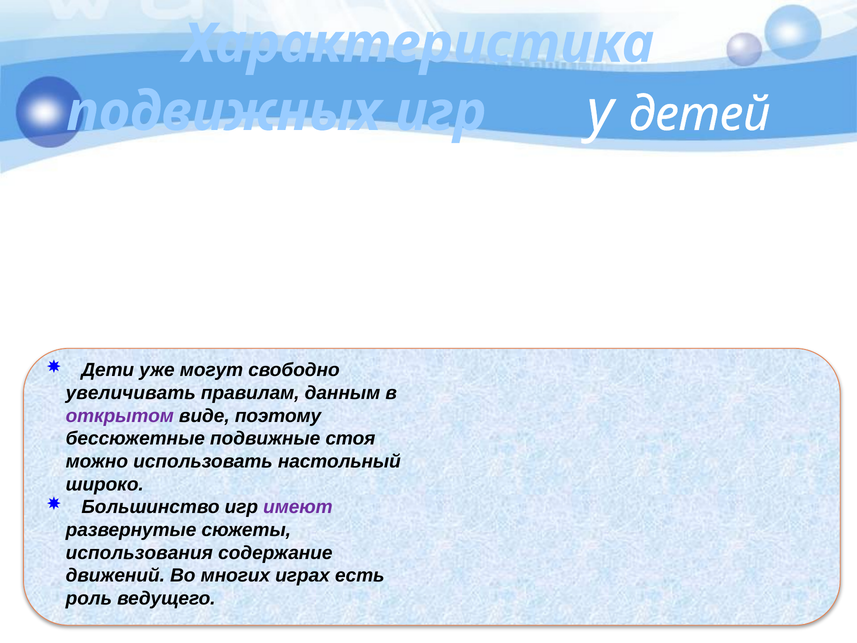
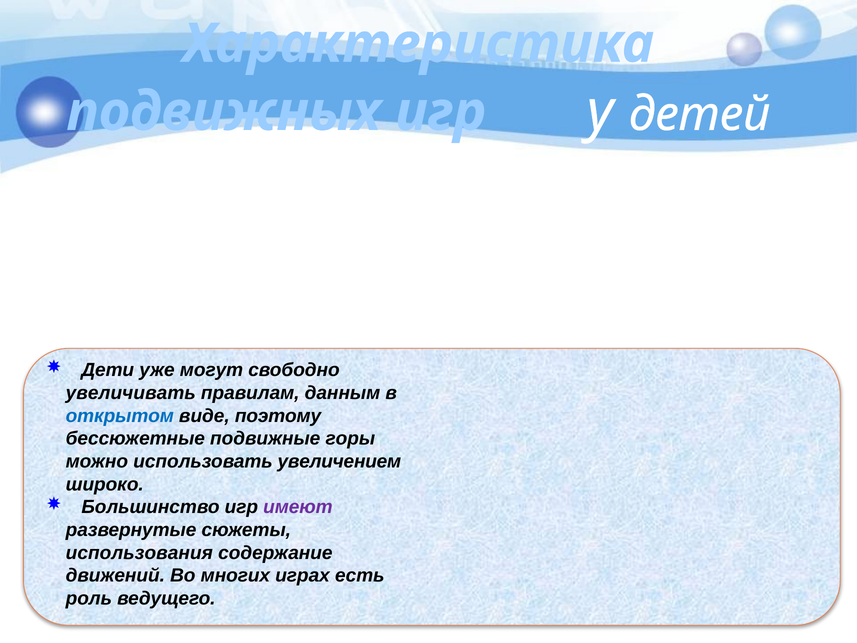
открытом colour: purple -> blue (120, 416)
стоя: стоя -> горы (350, 438)
настольный: настольный -> увеличением (339, 461)
